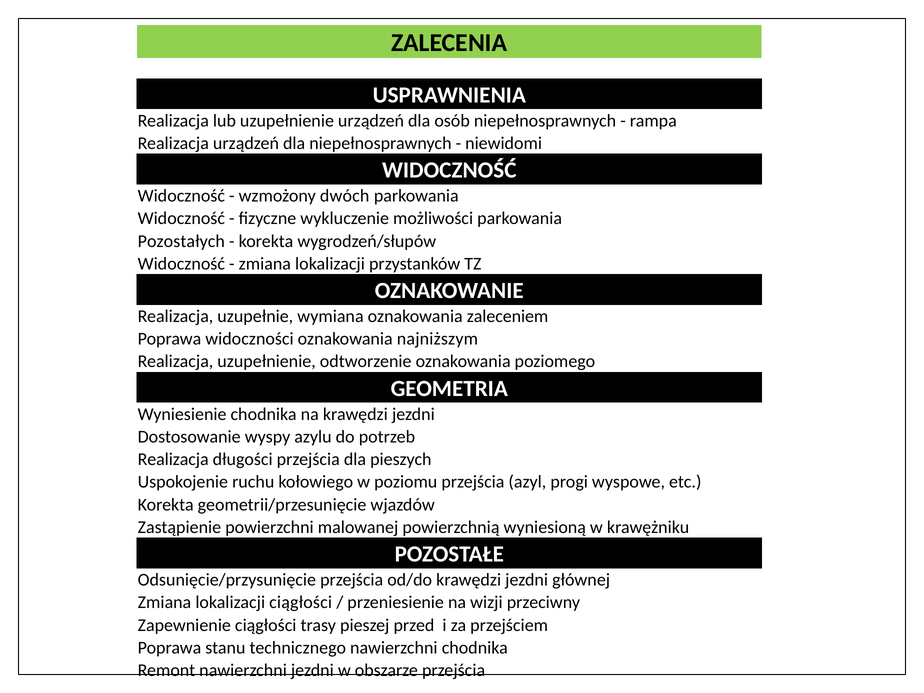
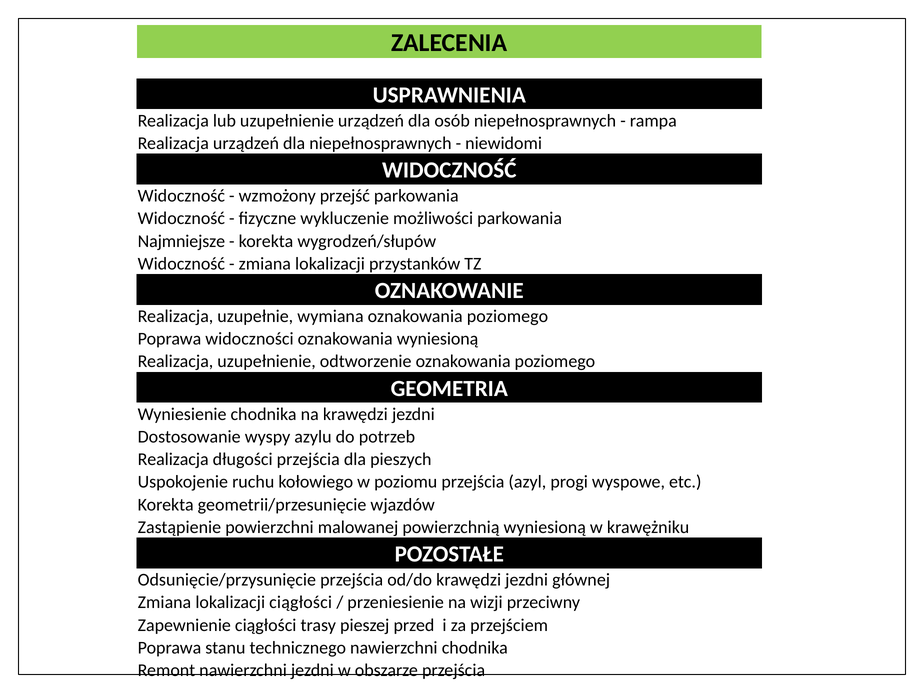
dwóch: dwóch -> przejść (345, 196)
Pozostałych: Pozostałych -> Najmniejsze (181, 241)
wymiana oznakowania zaleceniem: zaleceniem -> poziomego (507, 316)
oznakowania najniższym: najniższym -> wyniesioną (438, 339)
